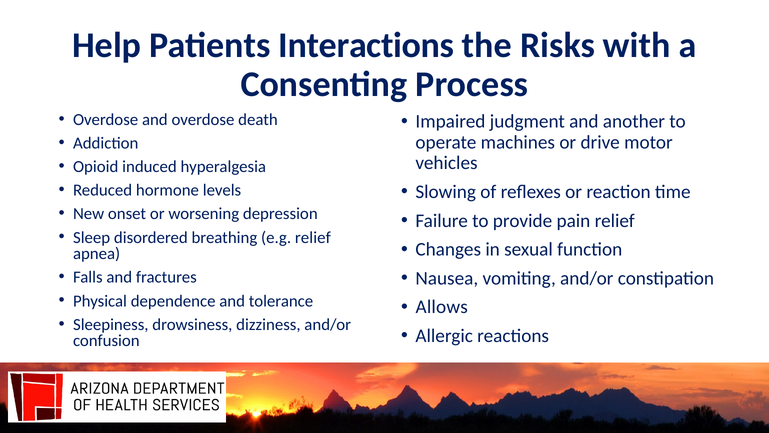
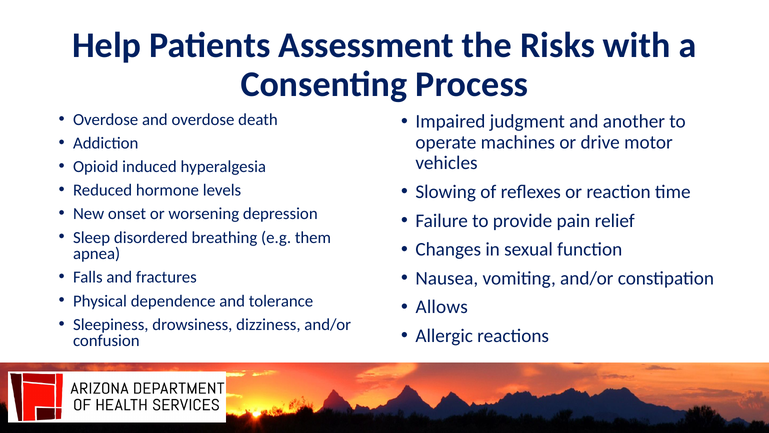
Interactions: Interactions -> Assessment (366, 45)
e.g relief: relief -> them (313, 237)
